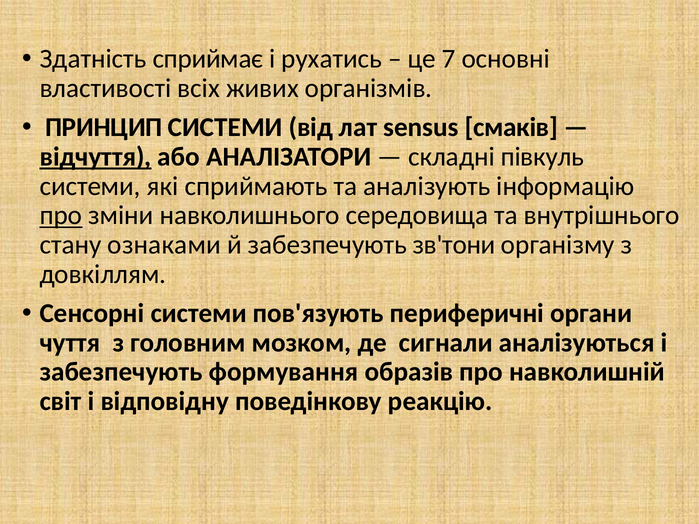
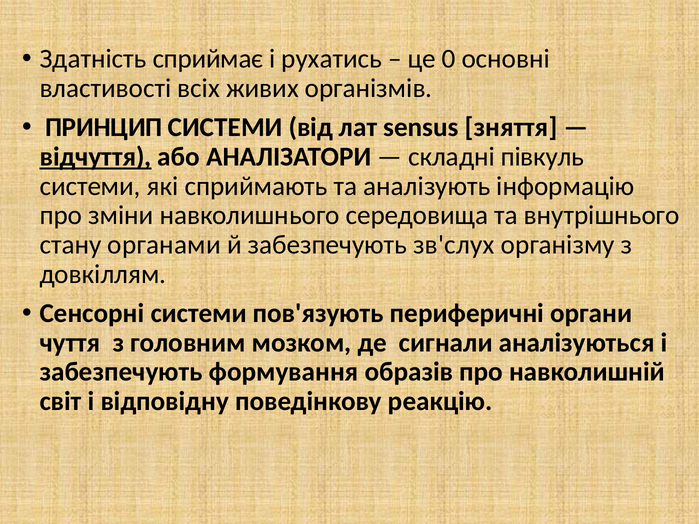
7: 7 -> 0 (449, 59)
смаків: смаків -> зняття (511, 127)
про underline: present -> none (61, 216)
ознаками: ознаками -> органами (164, 245)
зв'тони: зв'тони -> зв'слух (454, 245)
